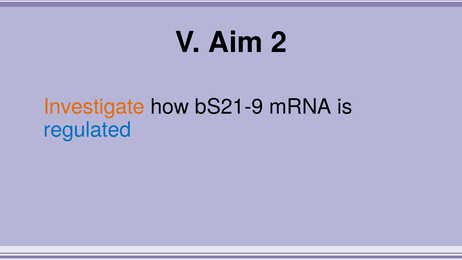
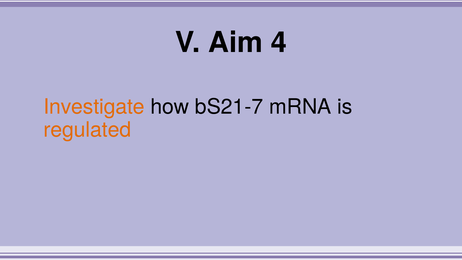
2: 2 -> 4 (279, 43)
bS21-9: bS21-9 -> bS21-7 (229, 107)
regulated colour: blue -> orange (87, 130)
